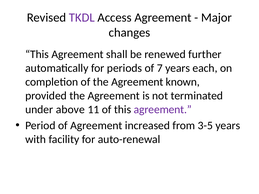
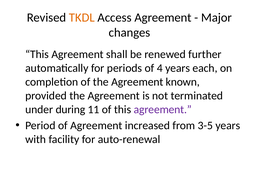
TKDL colour: purple -> orange (82, 18)
7: 7 -> 4 (160, 68)
above: above -> during (70, 110)
